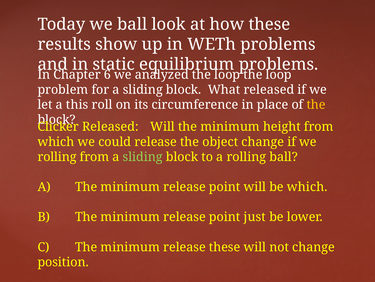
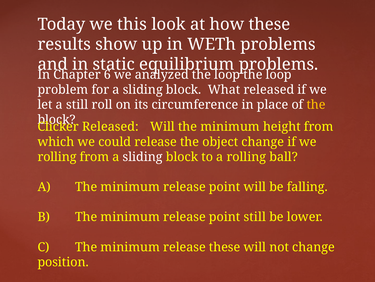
we ball: ball -> this (132, 24)
a this: this -> still (77, 105)
sliding colour: light green -> white (143, 156)
be which: which -> falling (307, 186)
point just: just -> still (255, 216)
